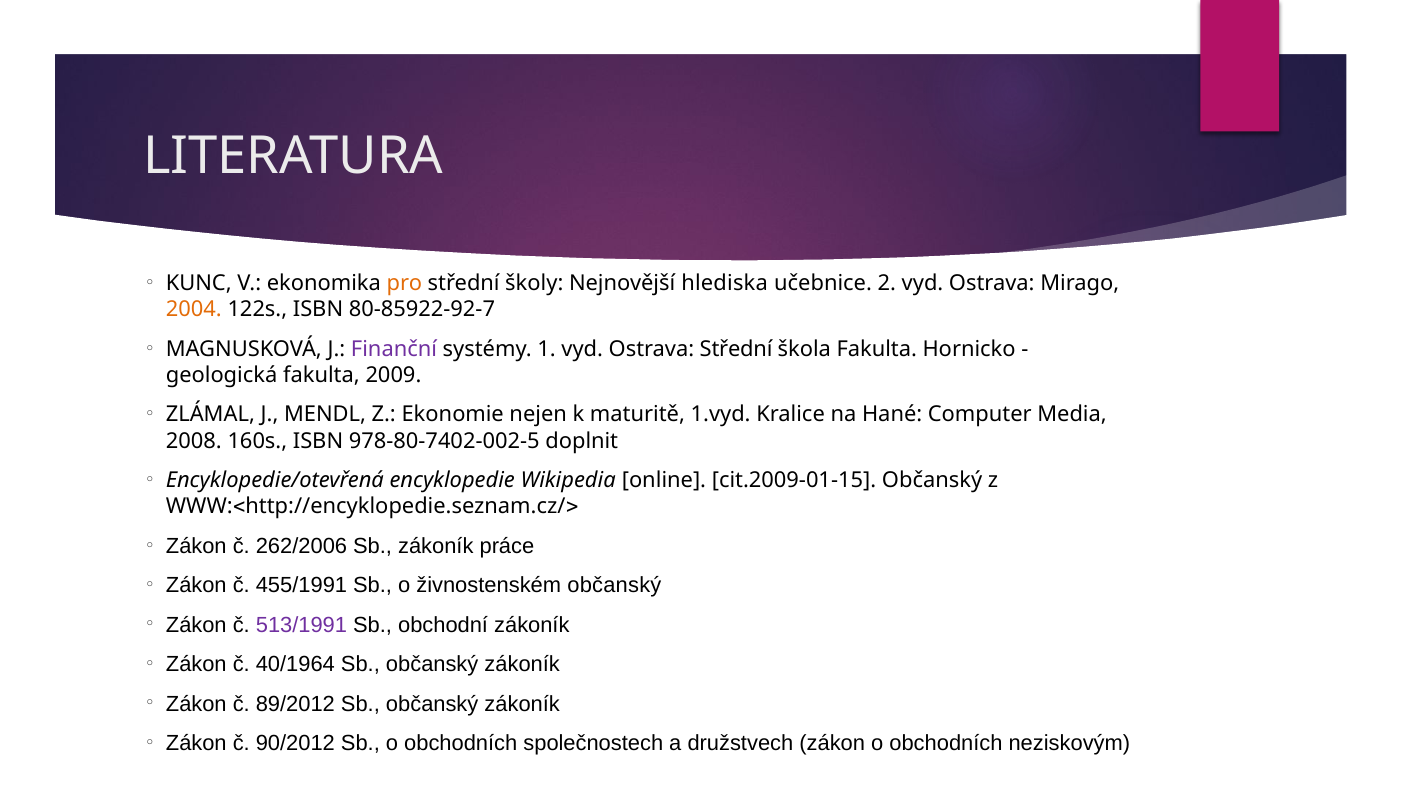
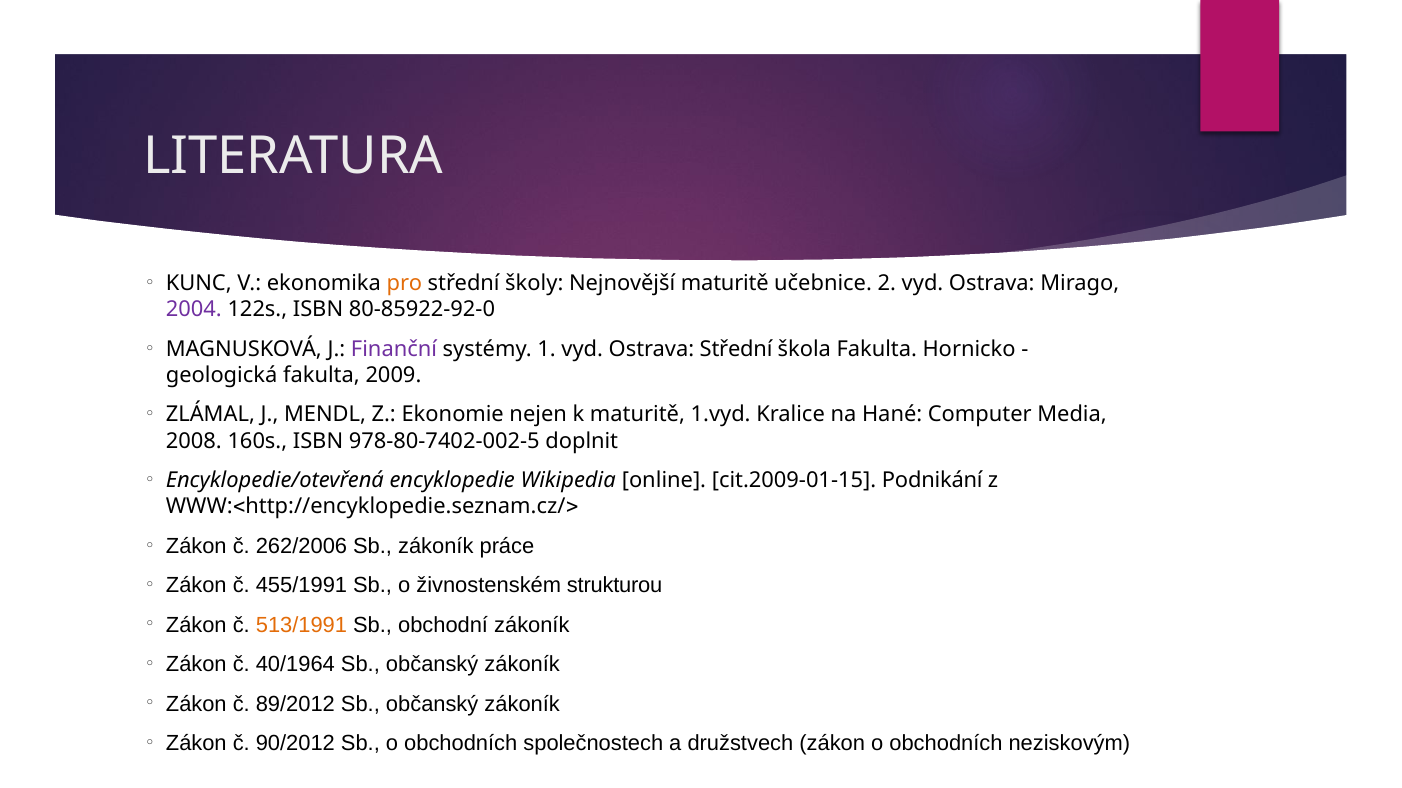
Nejnovější hlediska: hlediska -> maturitě (725, 284)
2004 colour: orange -> purple (194, 310)
80-85922-92-7: 80-85922-92-7 -> 80-85922-92-0 (422, 310)
cit.2009-01-15 Občanský: Občanský -> Podnikání (932, 481)
živnostenském občanský: občanský -> strukturou (615, 586)
513/1991 colour: purple -> orange (301, 625)
